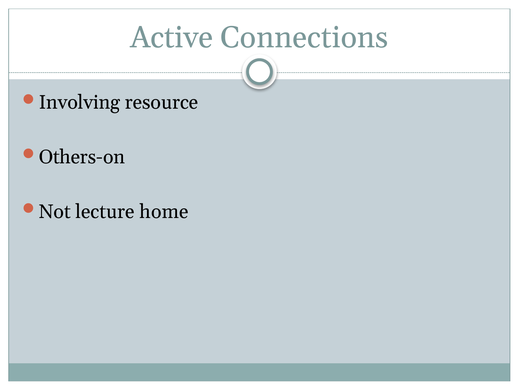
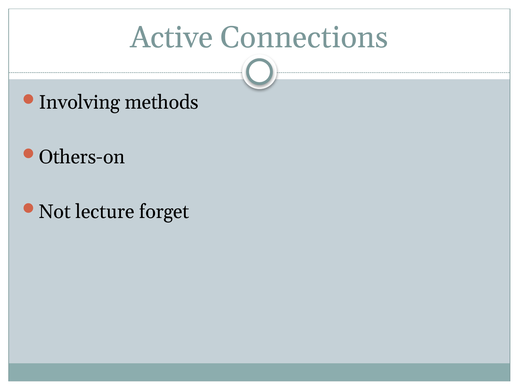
resource: resource -> methods (162, 102)
home: home -> forget (164, 211)
